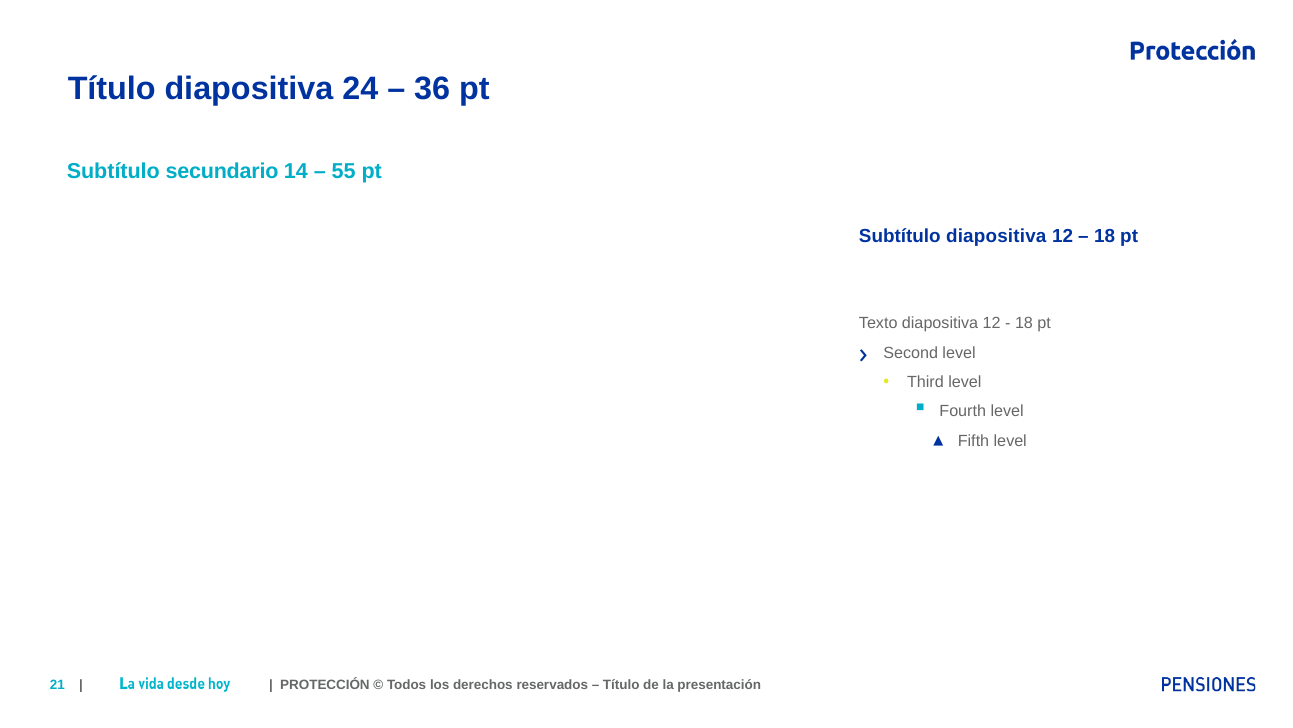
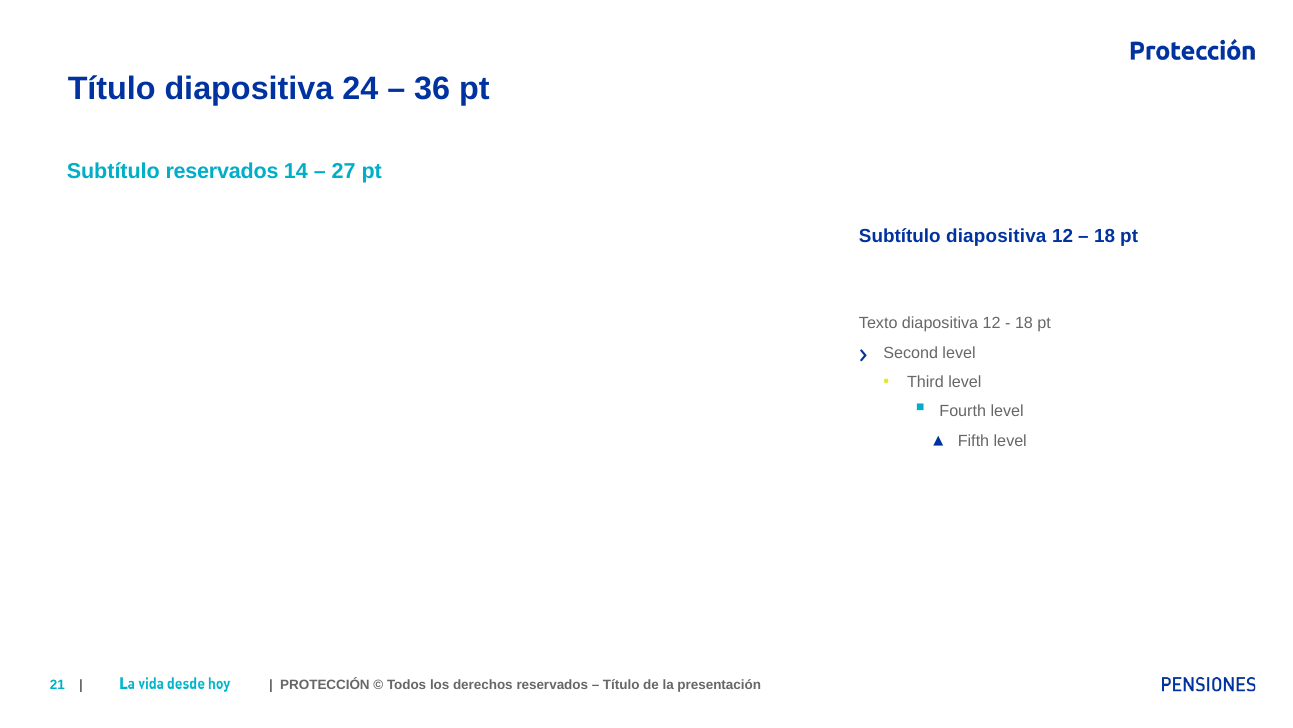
Subtítulo secundario: secundario -> reservados (222, 171)
55: 55 -> 27 (344, 171)
